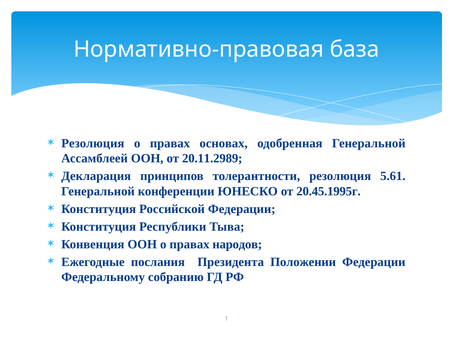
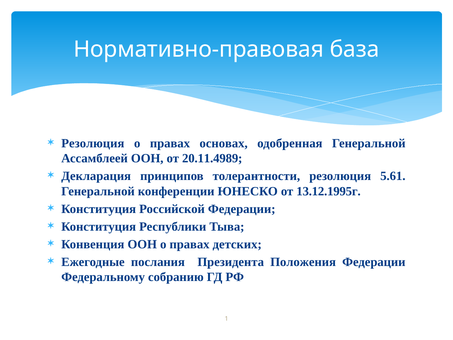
20.11.2989: 20.11.2989 -> 20.11.4989 (212, 158)
20.45.1995г: 20.45.1995г -> 13.12.1995г (329, 191)
народов: народов -> детских (237, 244)
Положении: Положении -> Положения (303, 262)
